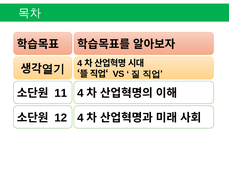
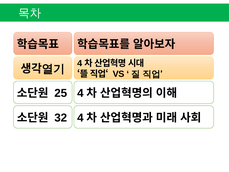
11: 11 -> 25 (61, 93)
12: 12 -> 32 (61, 118)
